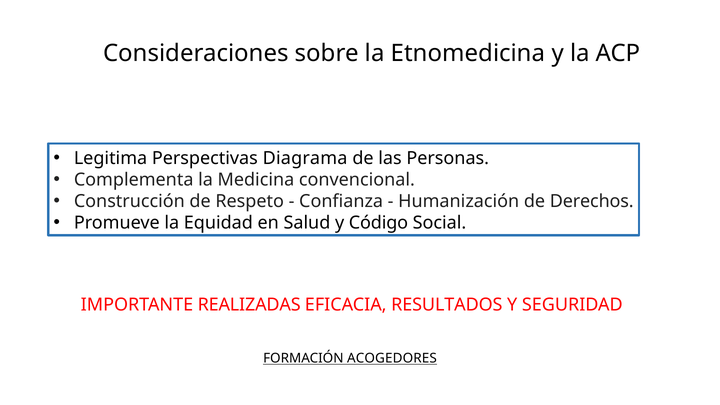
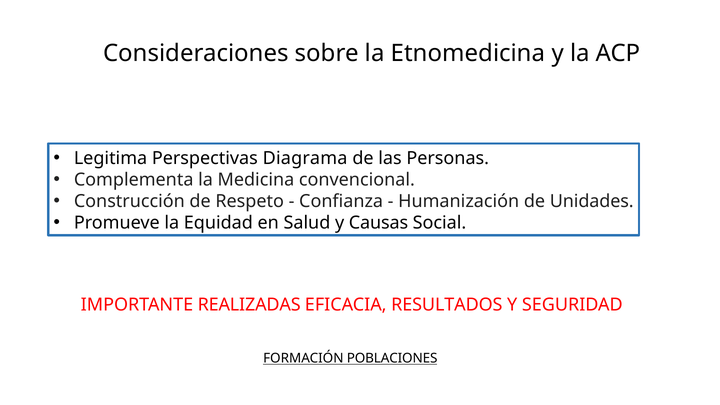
Derechos: Derechos -> Unidades (592, 201)
Código: Código -> Causas (379, 223)
ACOGEDORES: ACOGEDORES -> POBLACIONES (392, 358)
